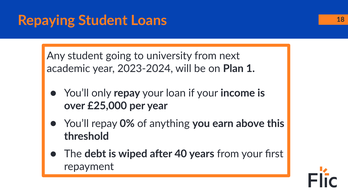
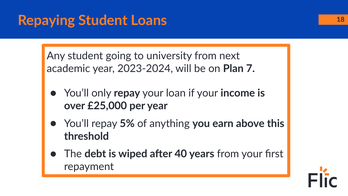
1: 1 -> 7 (250, 68)
0%: 0% -> 5% (127, 123)
